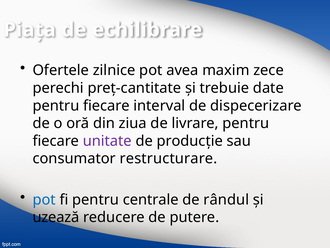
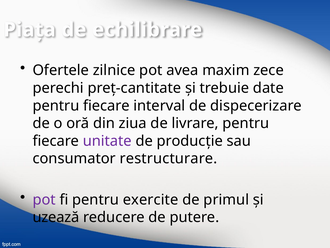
pot colour: blue -> purple (44, 199)
centrale: centrale -> exercite (151, 199)
rândul: rândul -> primul (226, 199)
